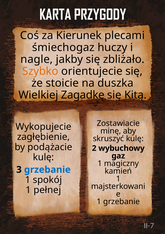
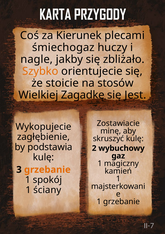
duszka: duszka -> stosów (116, 83)
Kitą: Kitą -> Jest (135, 95)
podążacie: podążacie -> podstawia (50, 147)
grzebanie colour: blue -> orange (47, 170)
pełnej: pełnej -> ściany (47, 190)
